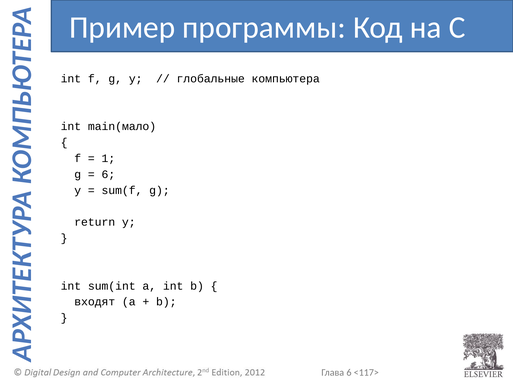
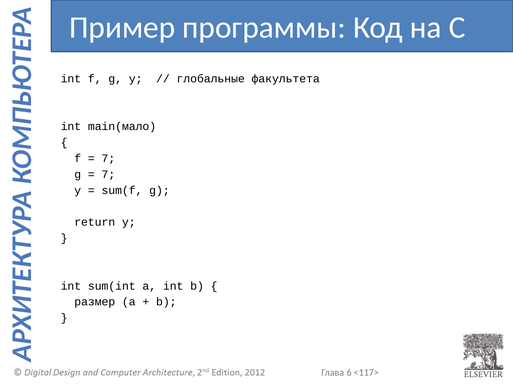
компьютера: компьютера -> факультета (286, 79)
1: 1 -> 7 (108, 158)
6: 6 -> 7 (108, 174)
входят: входят -> размер (95, 302)
